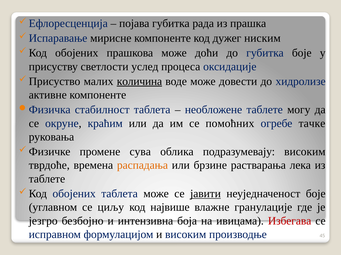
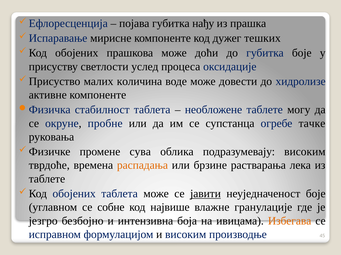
рада: рада -> нађу (203, 23)
ниским: ниским -> тешких (262, 38)
количина underline: present -> none (139, 82)
краћим: краћим -> пробне (105, 124)
помоћних: помоћних -> супстанца (230, 124)
циљу: циљу -> собне (111, 208)
Избегава colour: red -> orange (290, 221)
